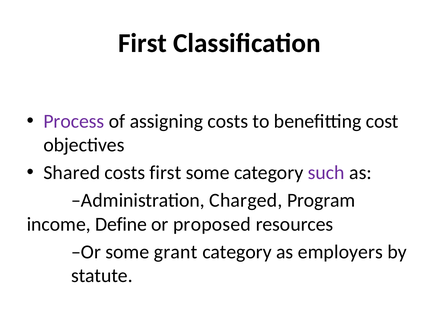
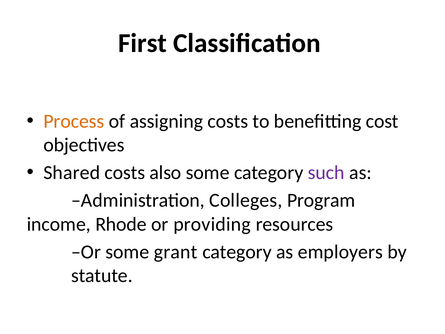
Process colour: purple -> orange (74, 121)
costs first: first -> also (166, 173)
Charged: Charged -> Colleges (246, 200)
Define: Define -> Rhode (121, 224)
proposed: proposed -> providing (212, 224)
